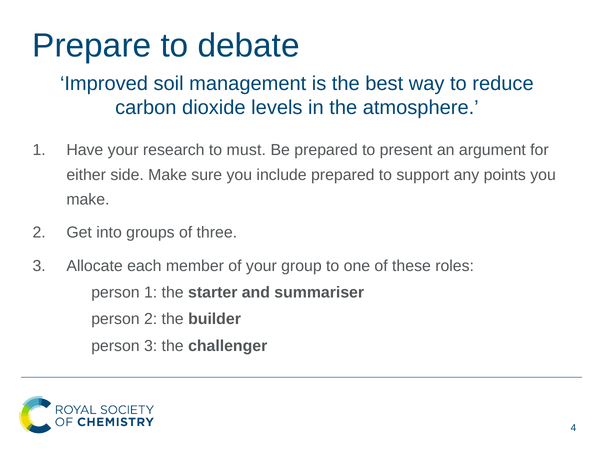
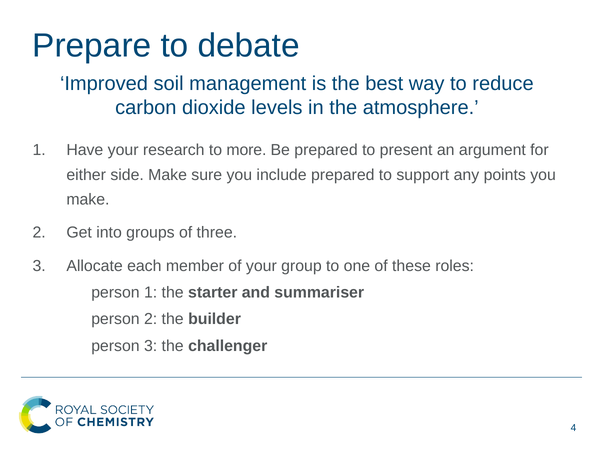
must: must -> more (246, 150)
